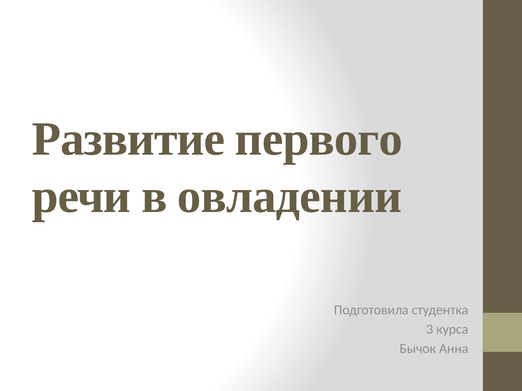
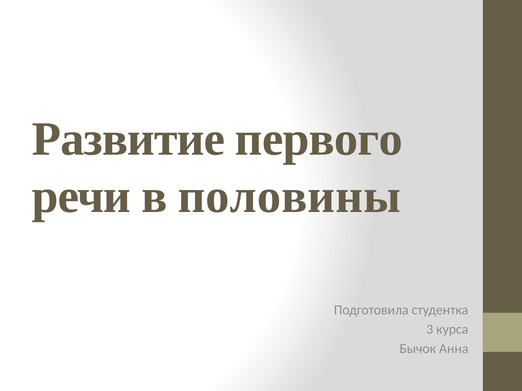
овладении: овладении -> половины (289, 197)
